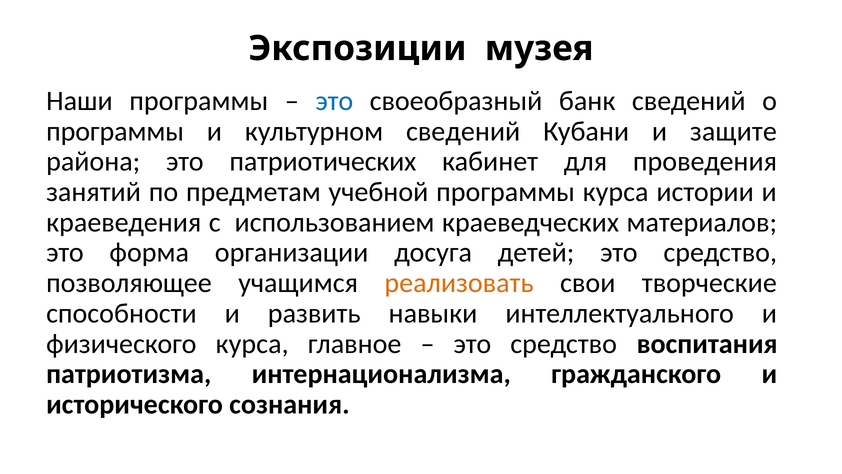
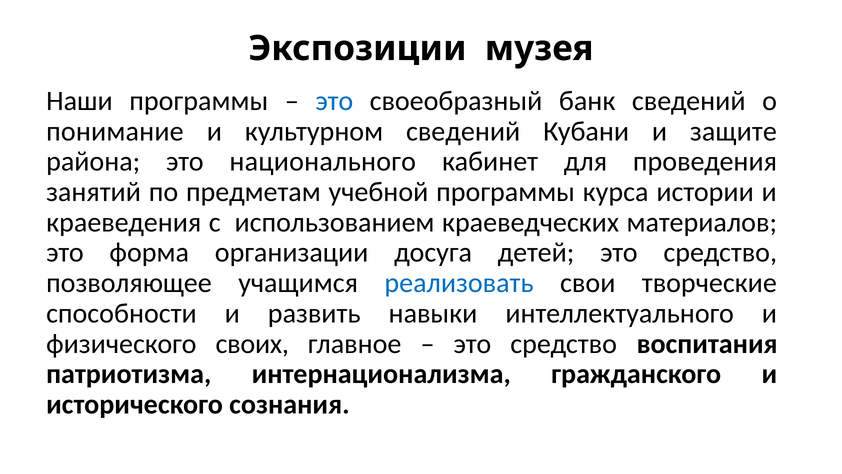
программы: программы -> понимание (115, 131)
патриотических: патриотических -> национального (323, 162)
реализовать colour: orange -> blue (459, 283)
физического курса: курса -> своих (252, 344)
